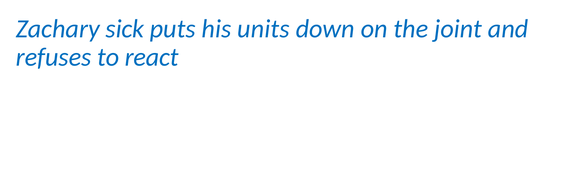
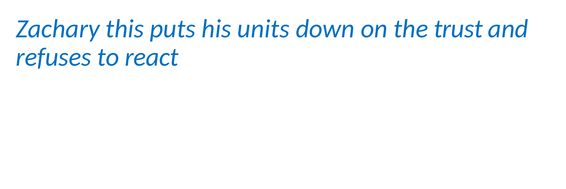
sick: sick -> this (125, 29)
joint: joint -> trust (458, 29)
